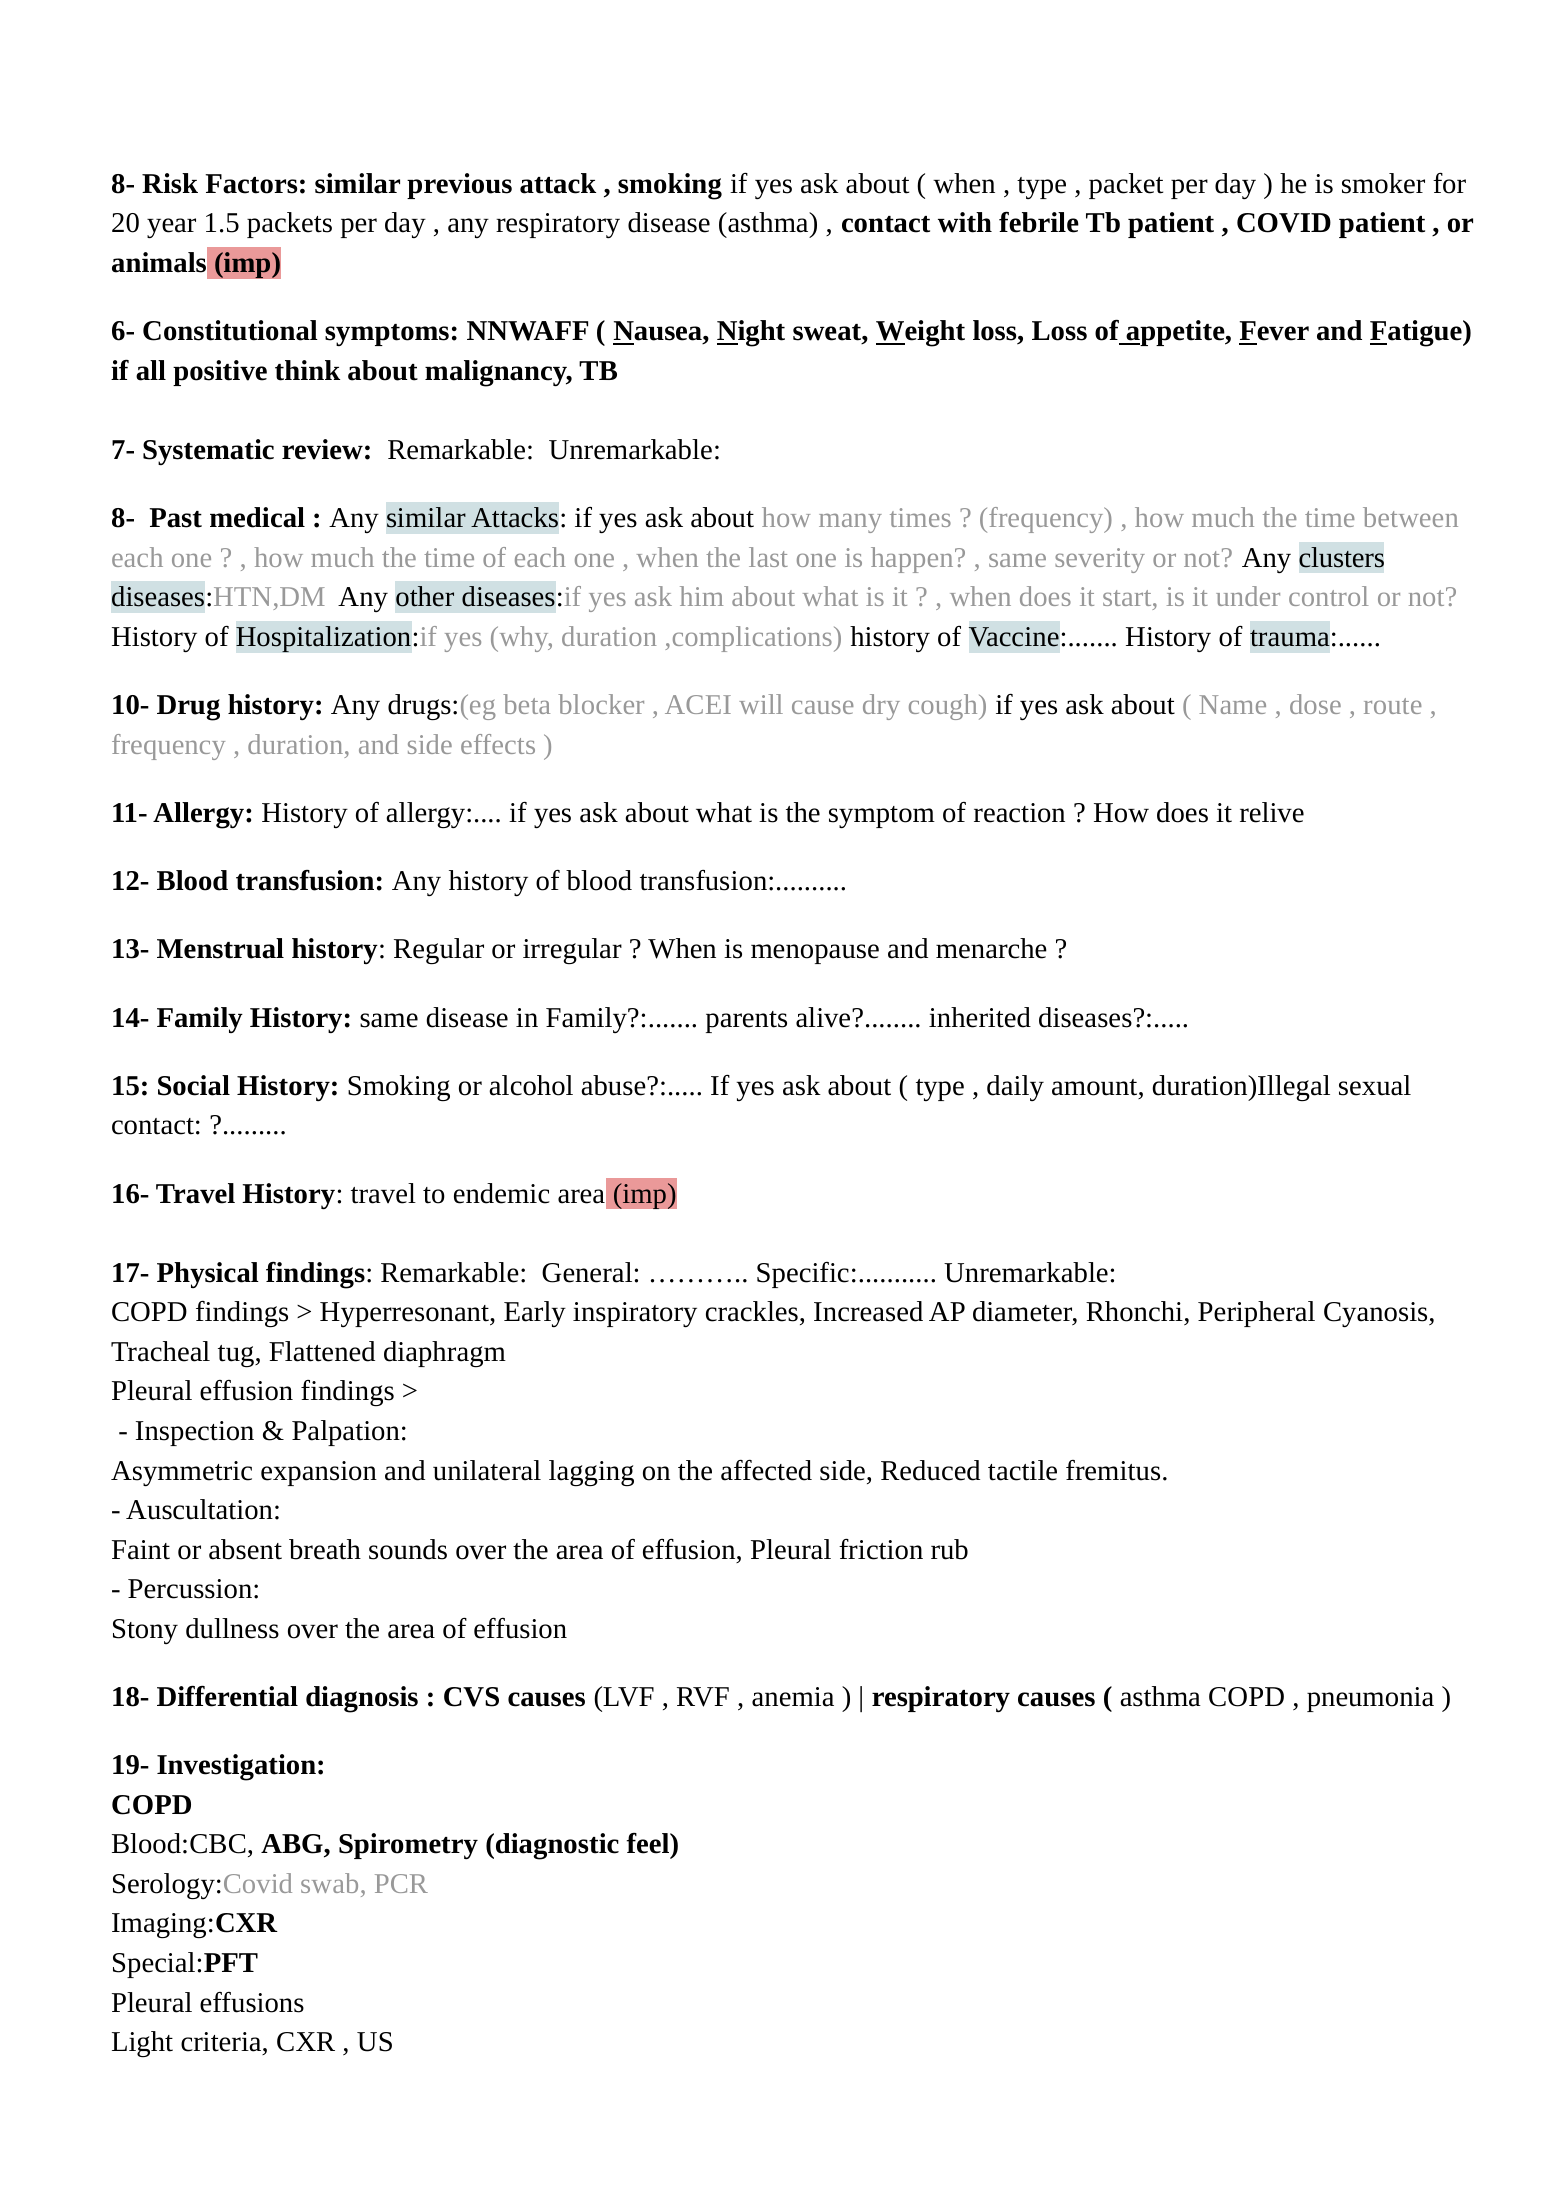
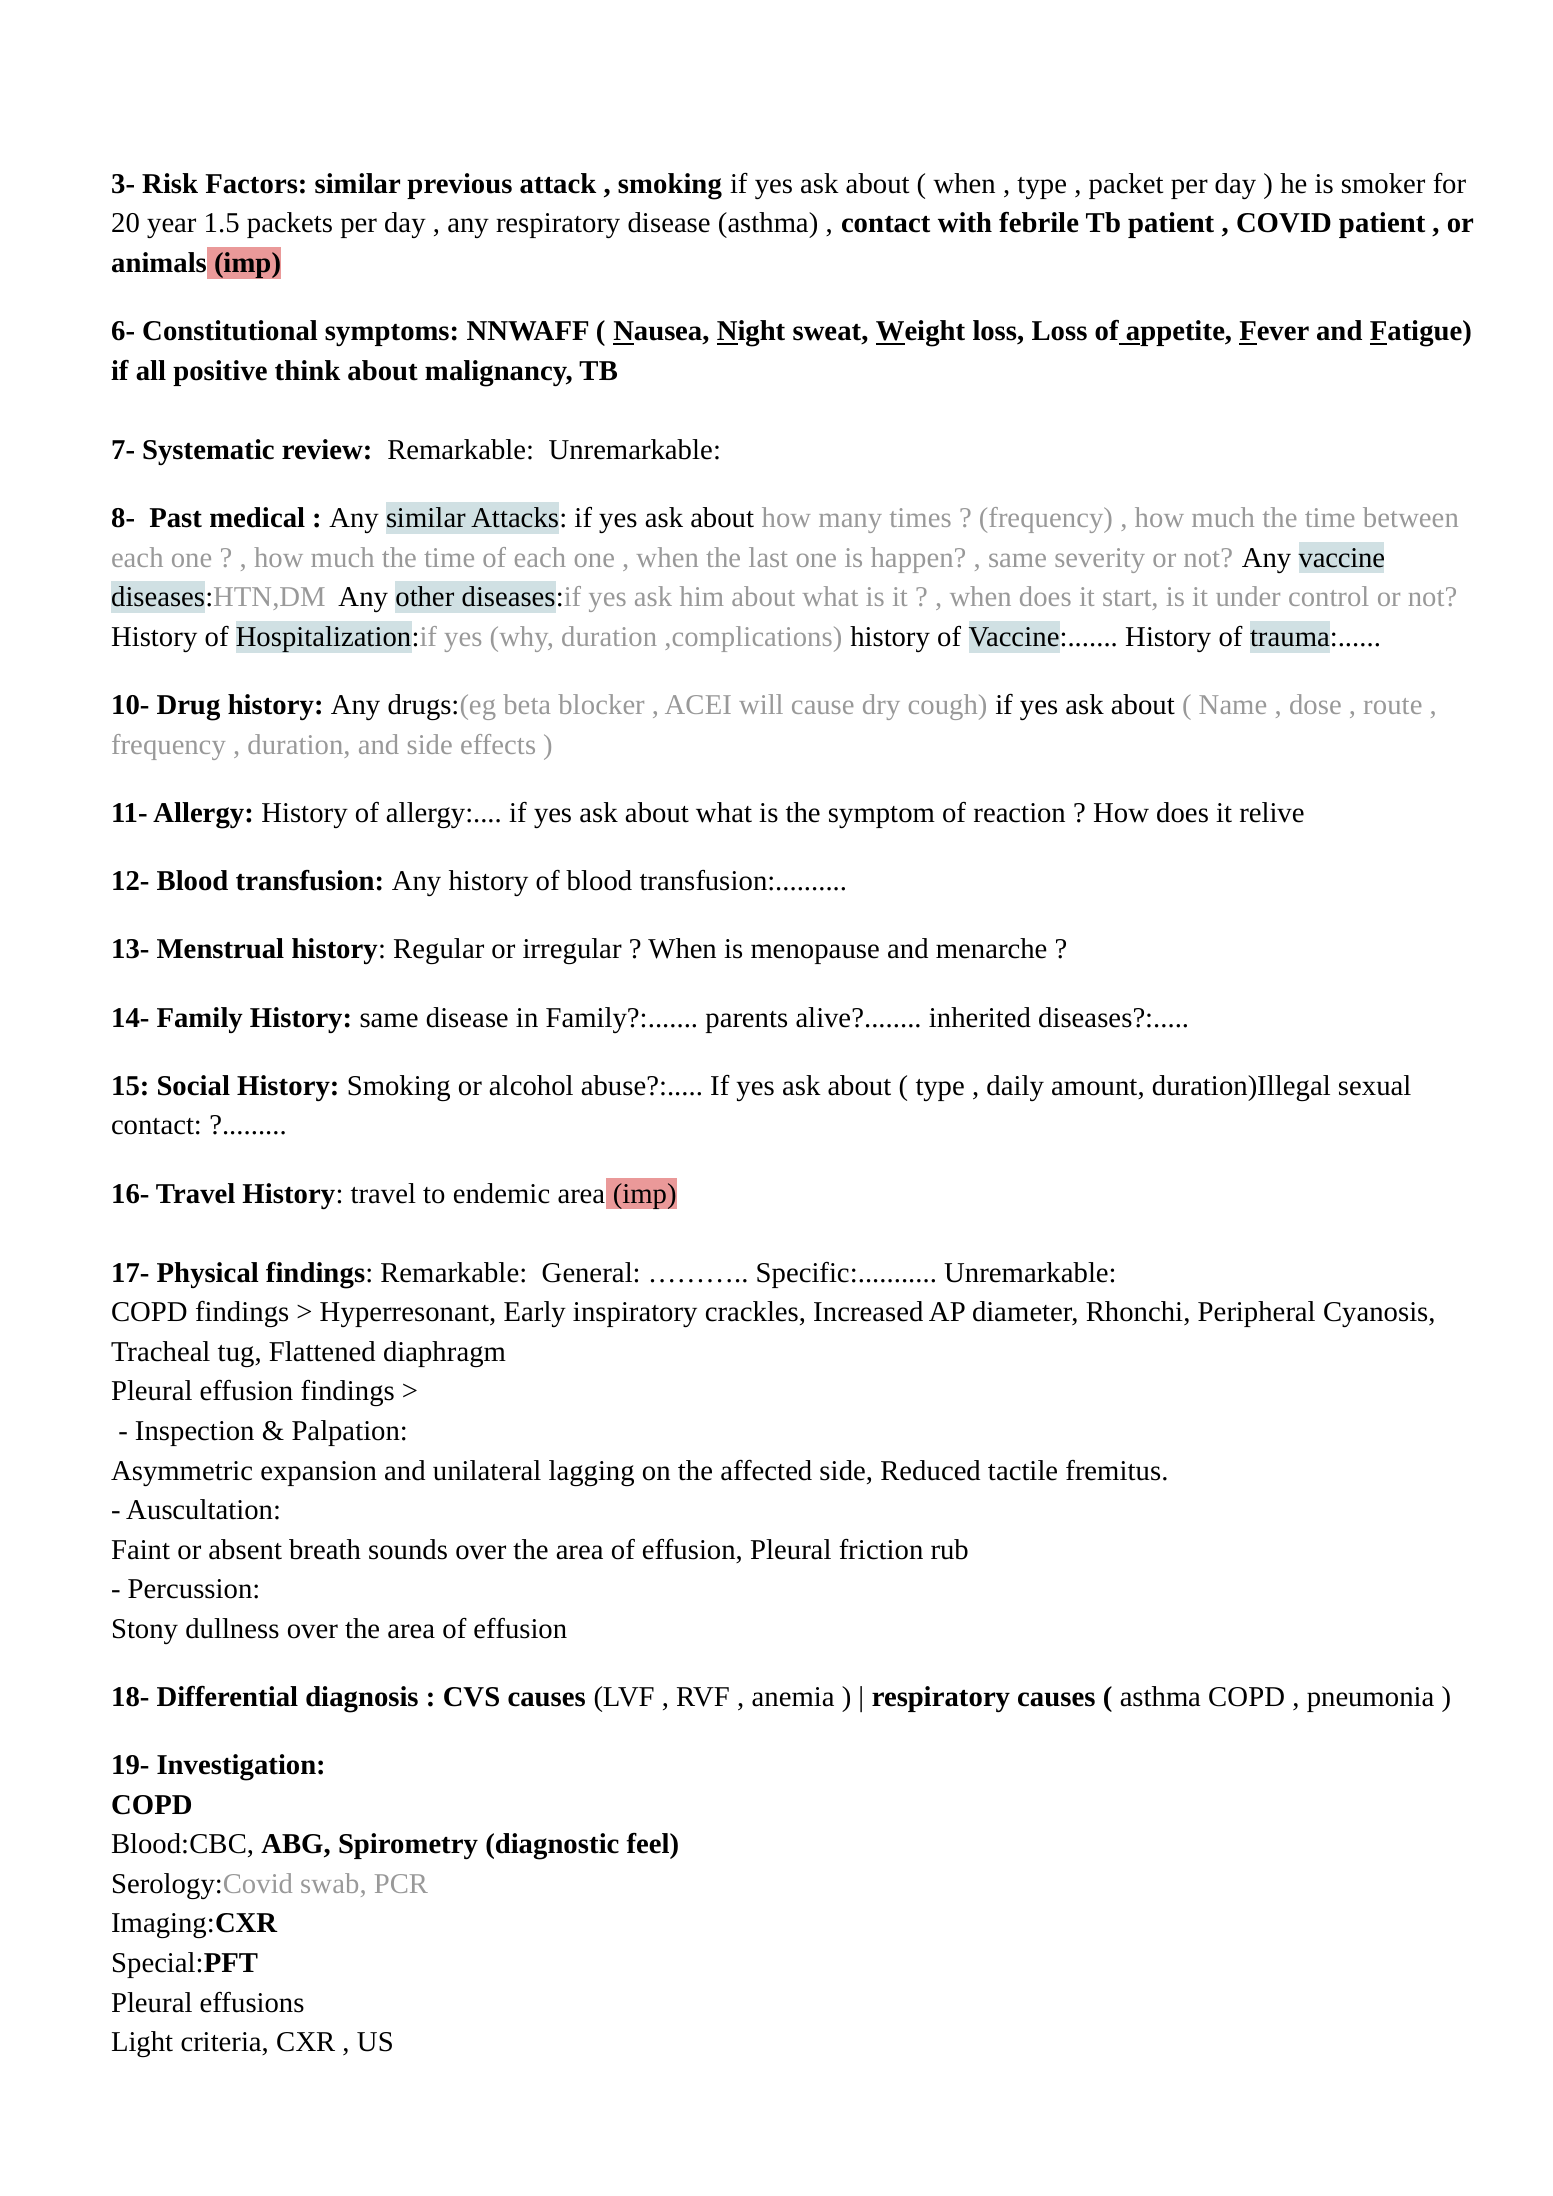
8-: 8- -> 3- (123, 184)
Any clusters: clusters -> vaccine (1342, 558)
